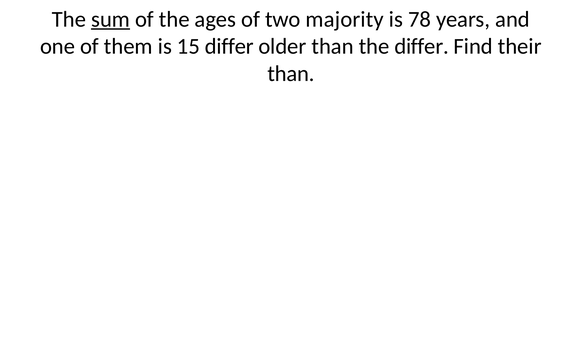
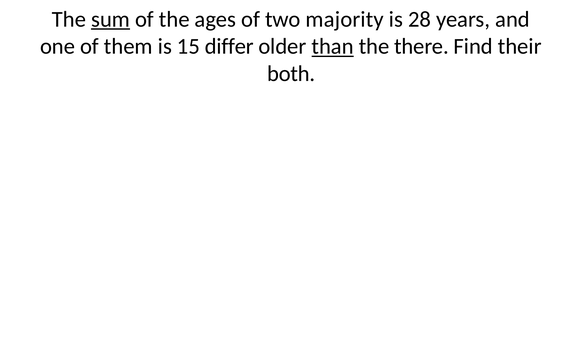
78: 78 -> 28 (420, 19)
than underline: none -> present (333, 46)
the differ: differ -> there (422, 46)
than: than -> both (291, 74)
